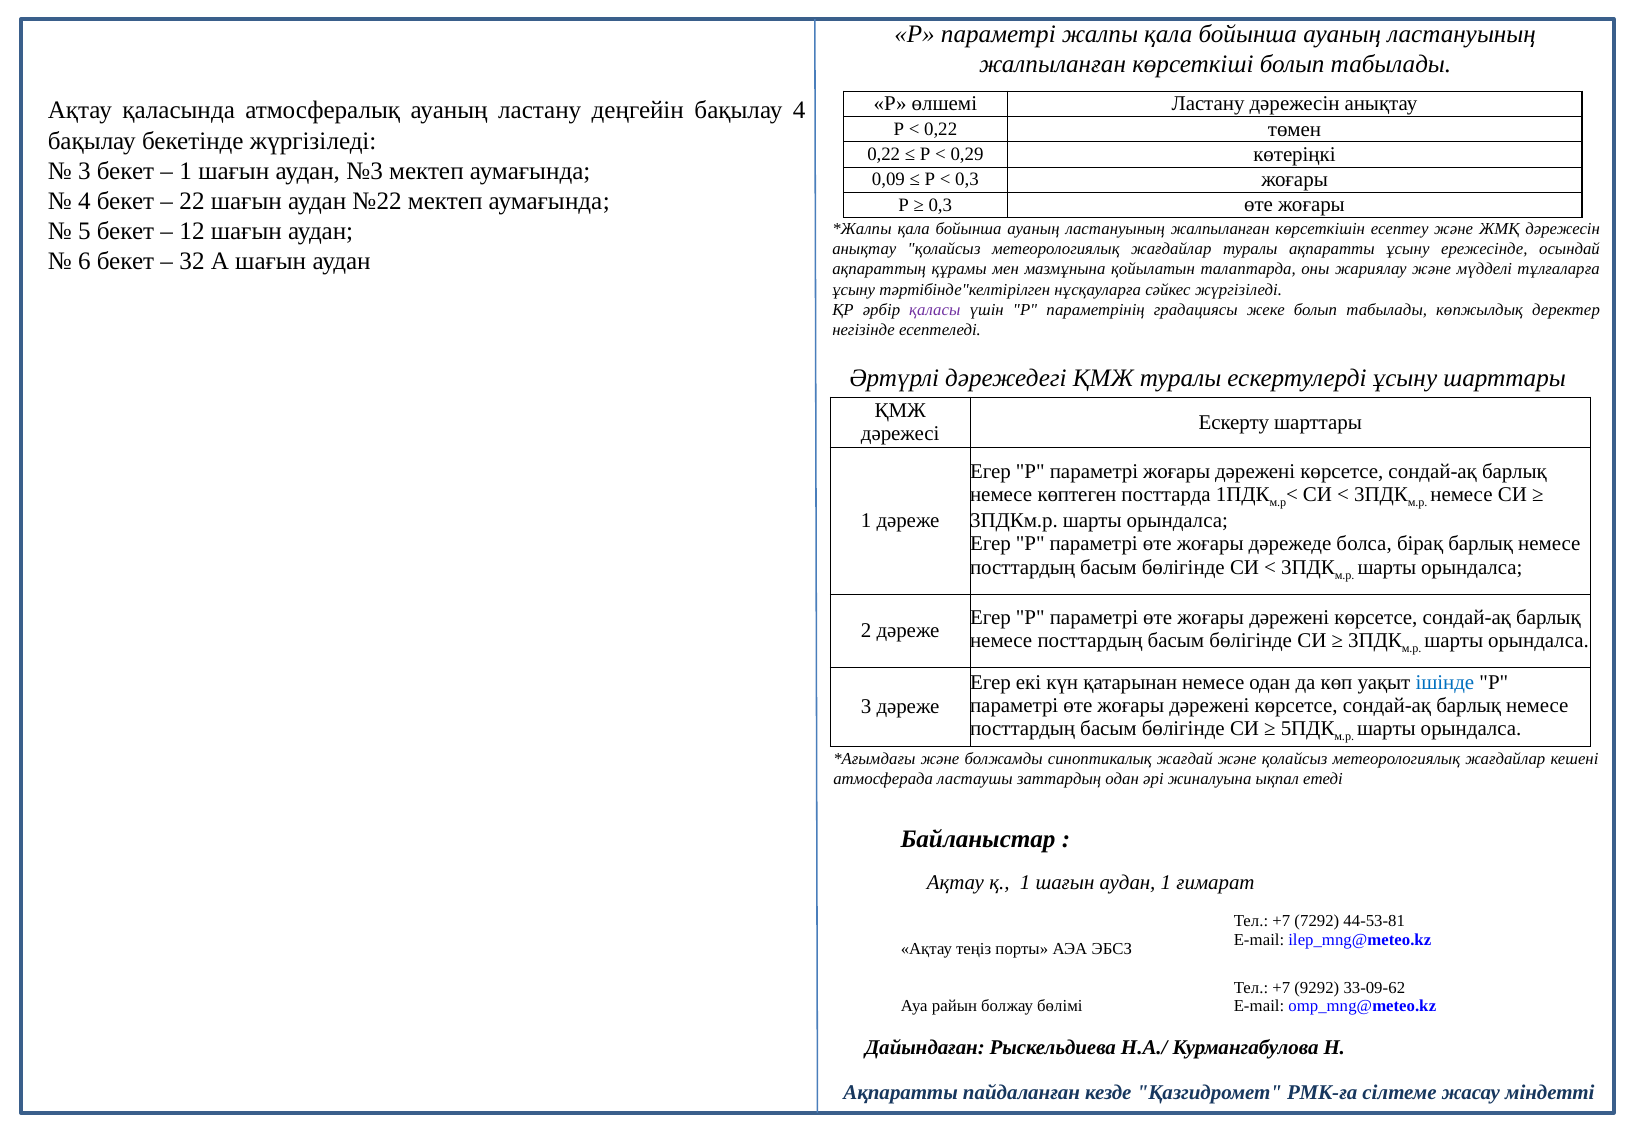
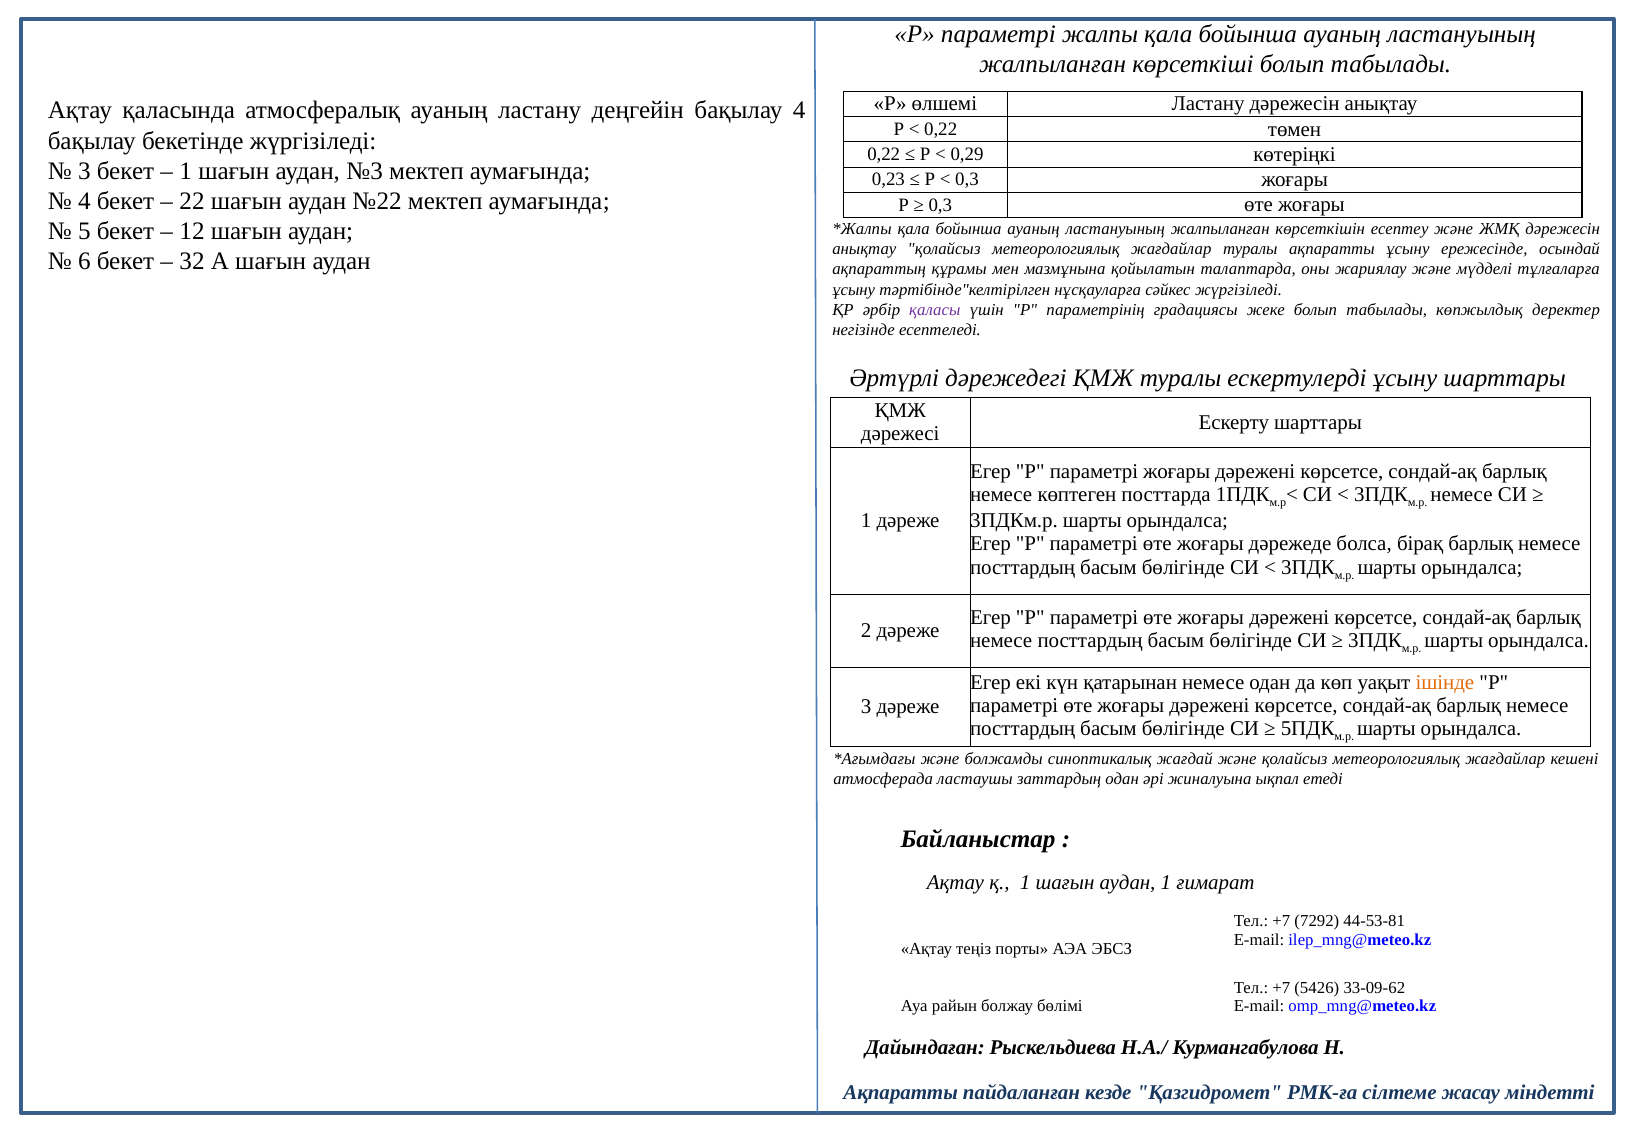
0,09: 0,09 -> 0,23 (888, 180)
ішінде colour: blue -> orange (1445, 682)
9292: 9292 -> 5426 (1317, 987)
